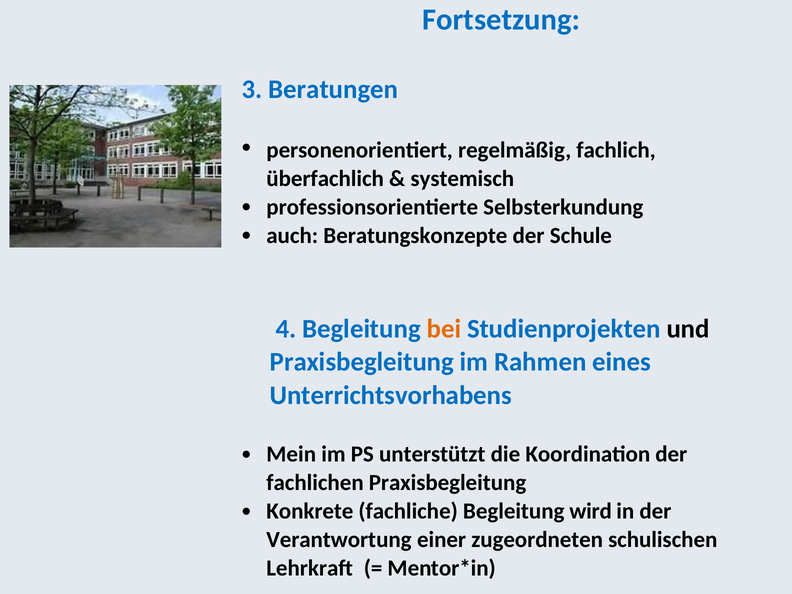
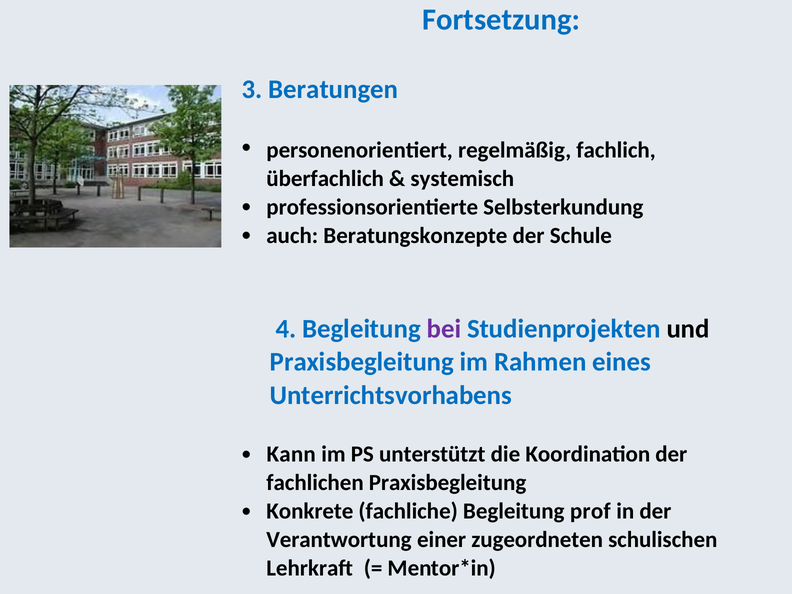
bei colour: orange -> purple (444, 329)
Mein: Mein -> Kann (291, 454)
wird: wird -> prof (590, 511)
